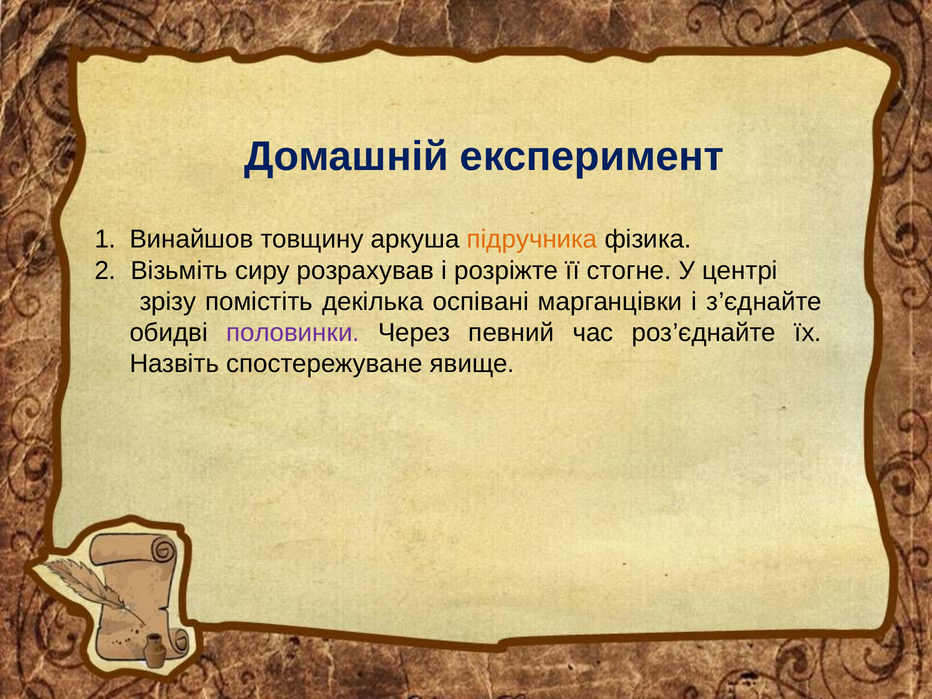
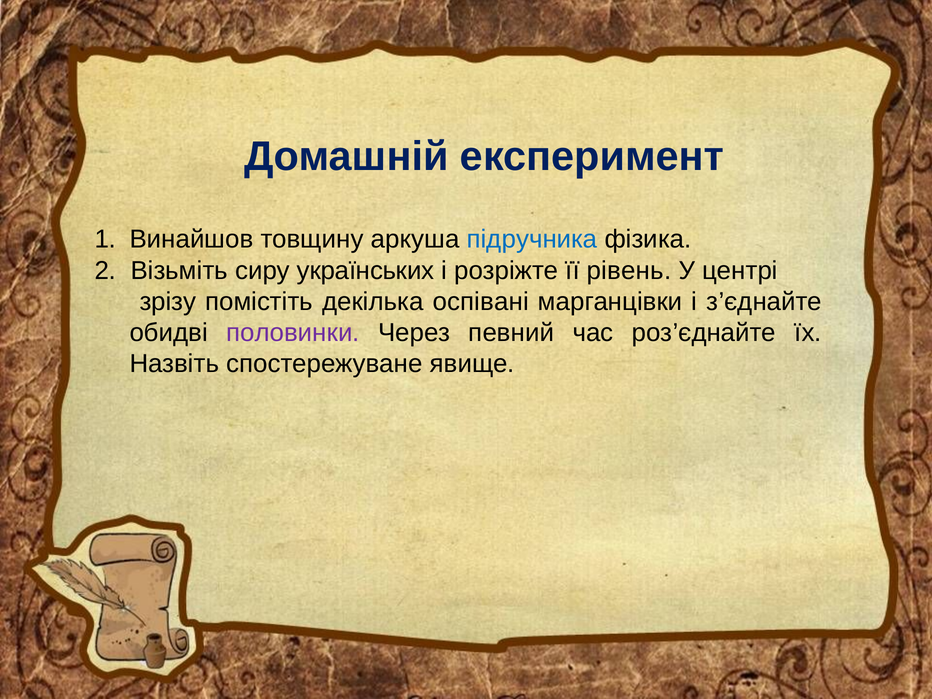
підручника colour: orange -> blue (532, 239)
розрахував: розрахував -> українських (366, 270)
стогне: стогне -> рівень (629, 270)
